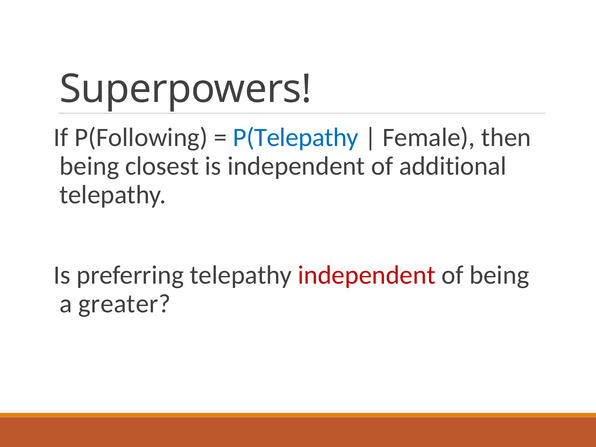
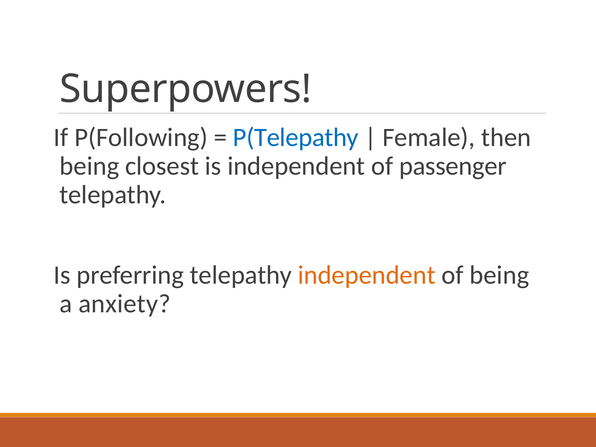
additional: additional -> passenger (453, 166)
independent colour: red -> orange (367, 275)
greater: greater -> anxiety (124, 304)
